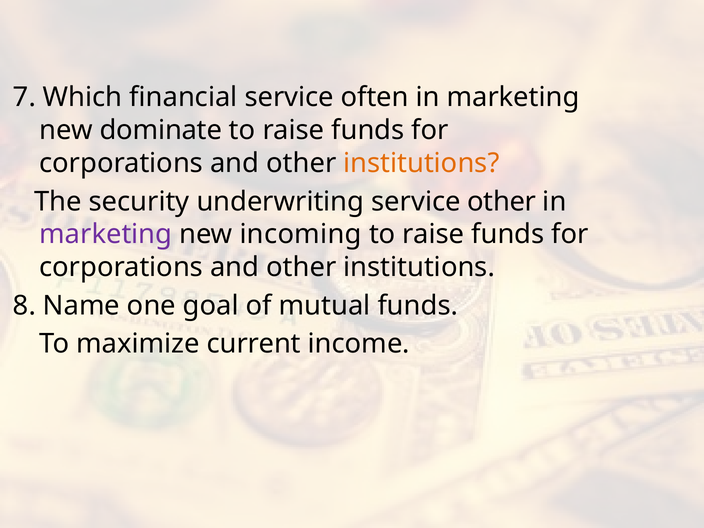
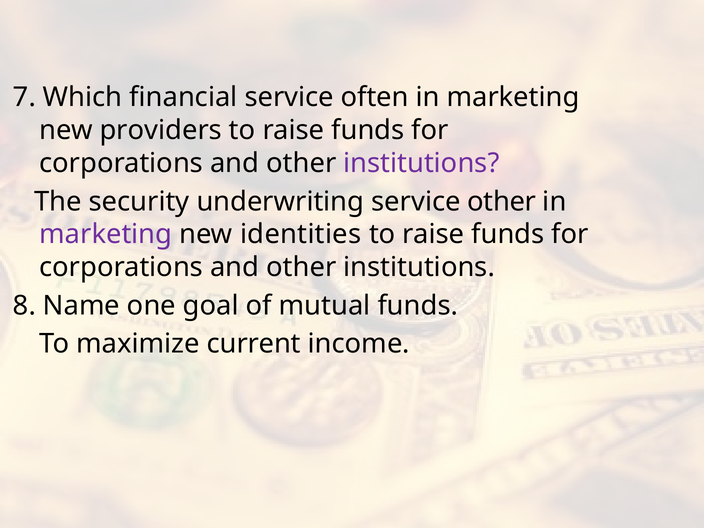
dominate: dominate -> providers (161, 130)
institutions colour: orange -> purple (421, 163)
incoming: incoming -> identities (301, 234)
